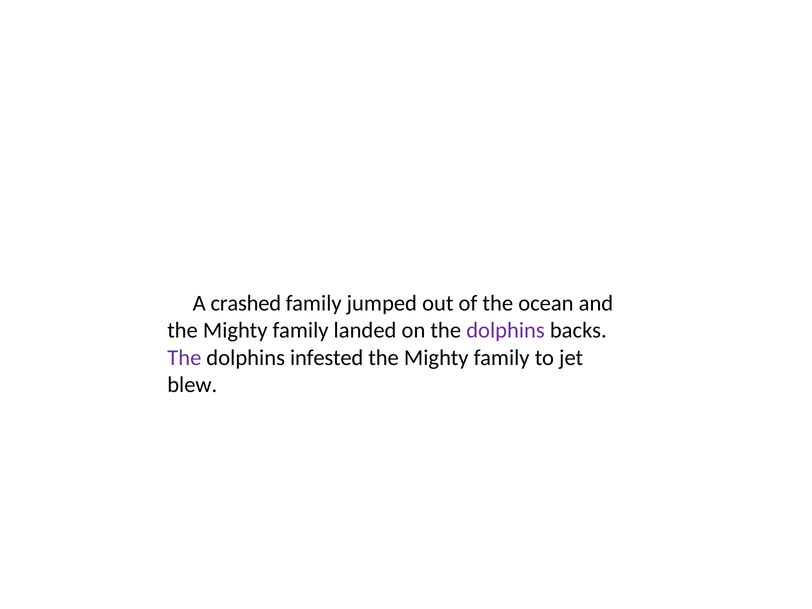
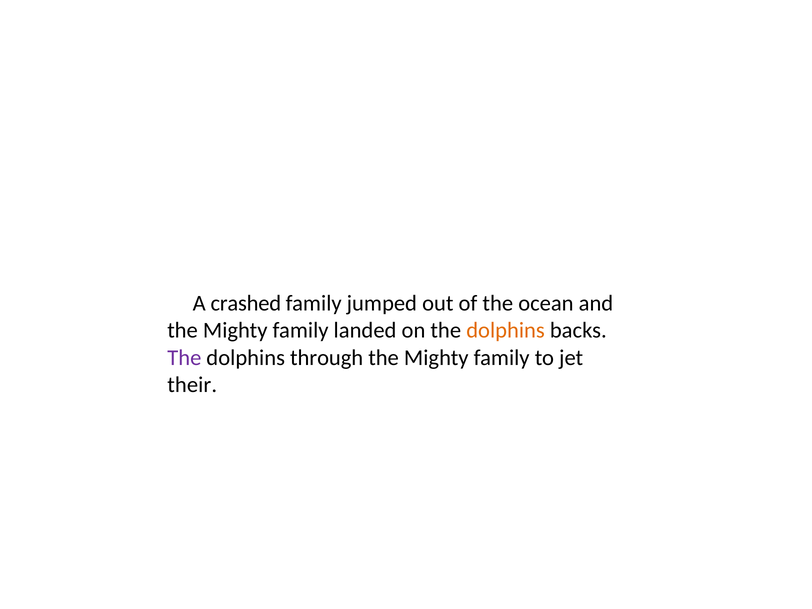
dolphins colour: purple -> orange (505, 331)
infested: infested -> through (327, 358)
blew: blew -> their (192, 385)
